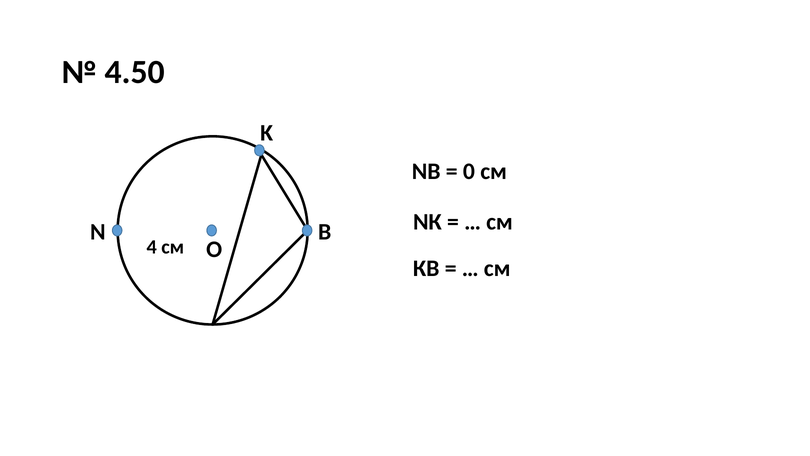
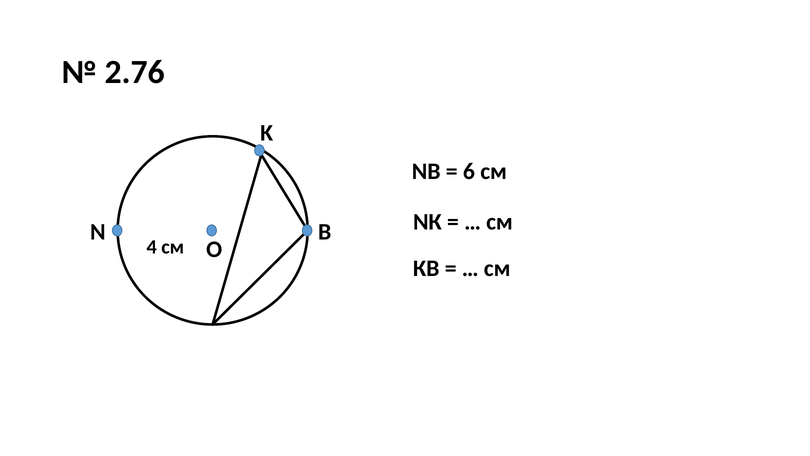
4.50: 4.50 -> 2.76 (135, 72)
0: 0 -> 6 (469, 171)
